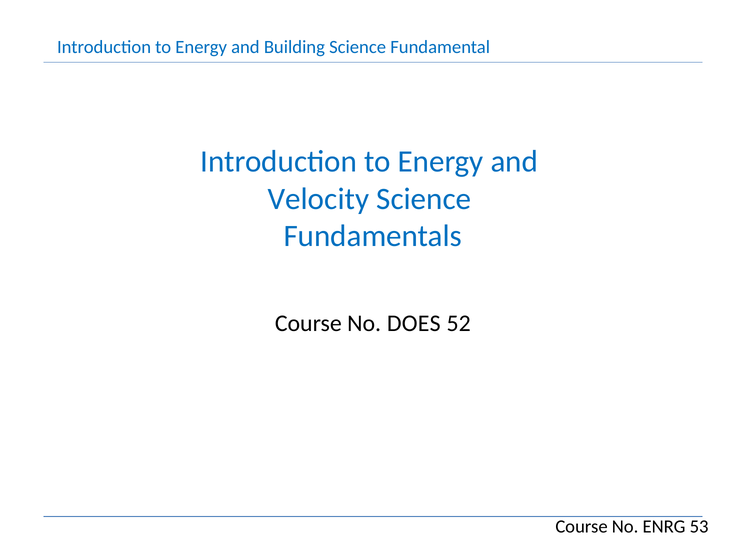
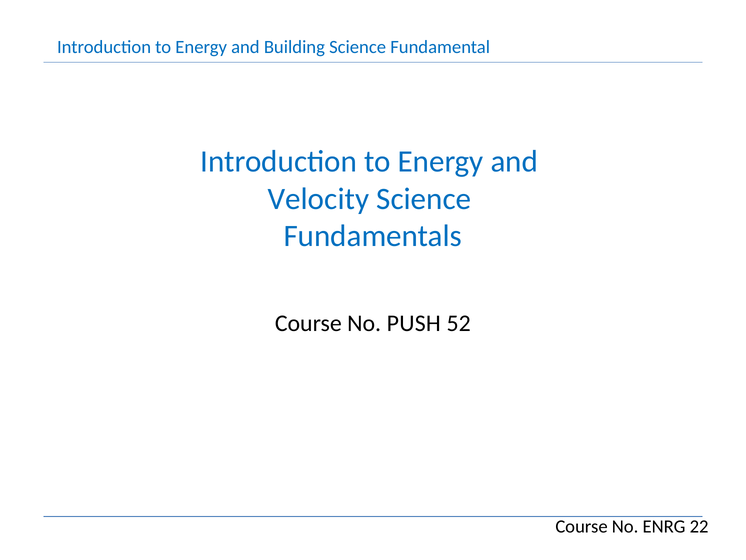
DOES: DOES -> PUSH (414, 323)
53: 53 -> 22 (699, 526)
